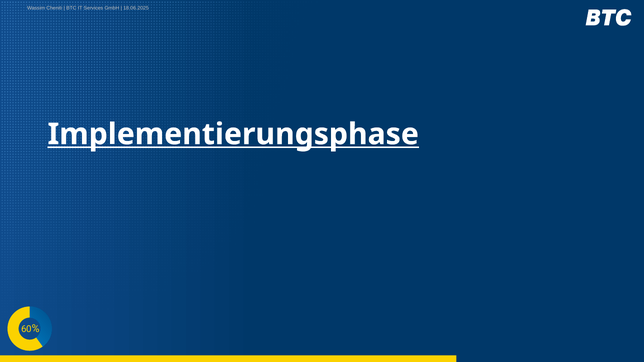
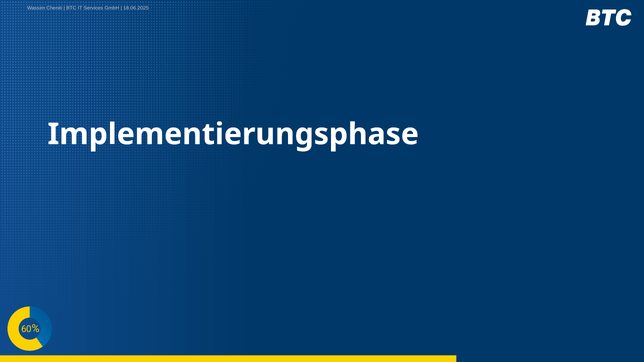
Implementierungsphase underline: present -> none (233, 134)
